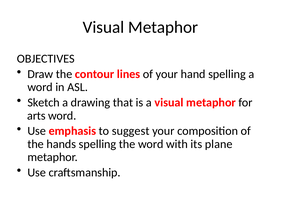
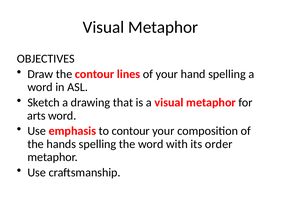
to suggest: suggest -> contour (131, 131)
plane: plane -> order (219, 144)
